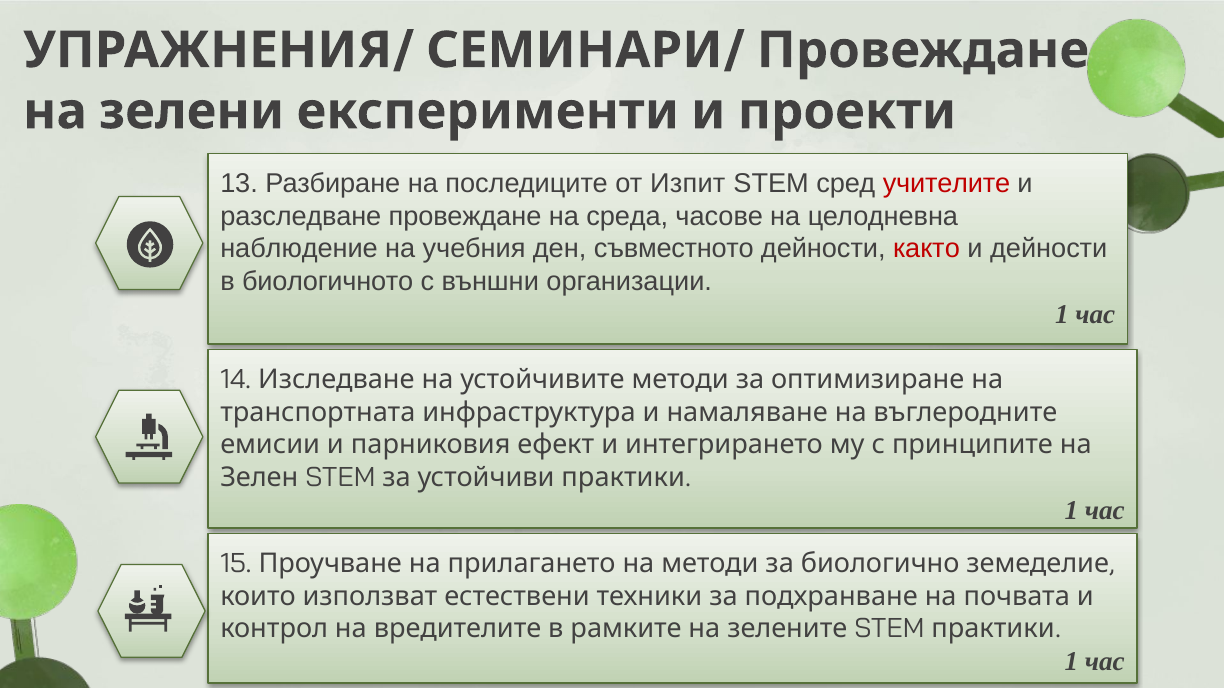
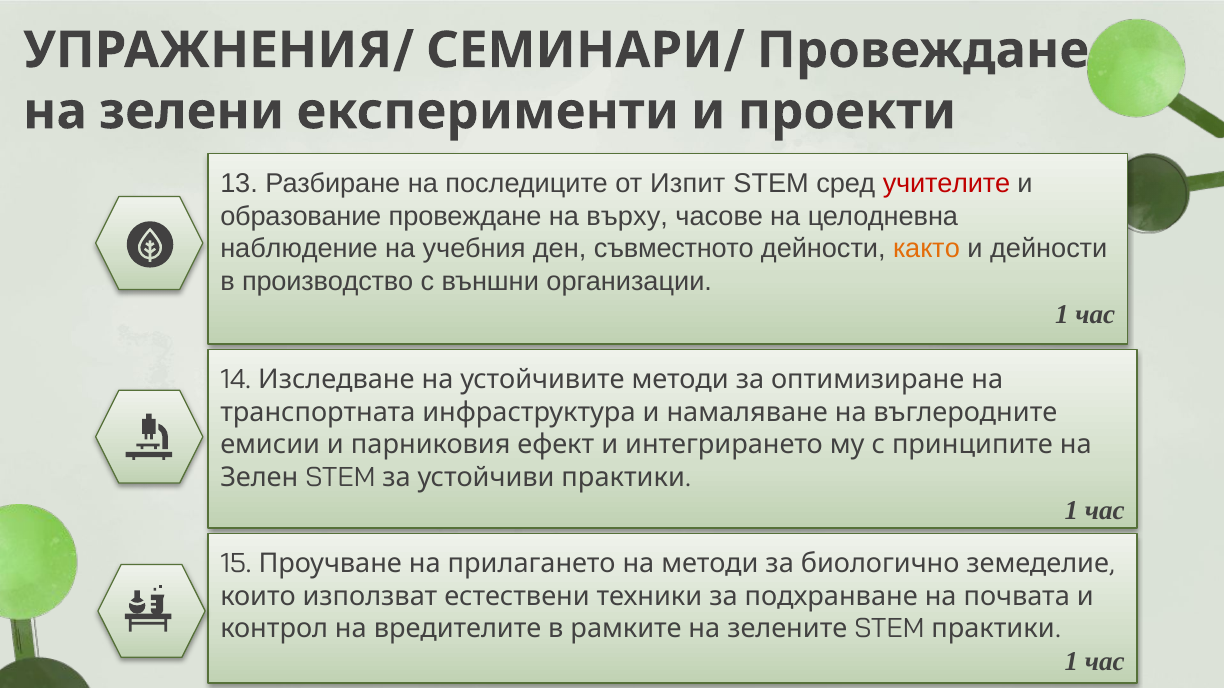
разследване: разследване -> образование (301, 217)
среда: среда -> върху (627, 217)
както colour: red -> orange (927, 249)
биологичното: биологичното -> производство (328, 282)
